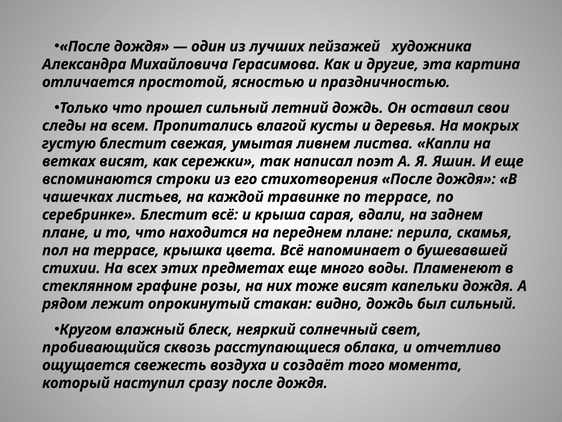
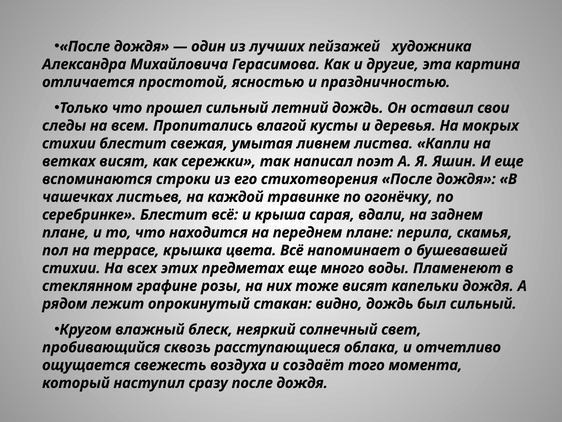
густую: густую -> стихии (69, 143)
по террасе: террасе -> огонёчку (398, 197)
